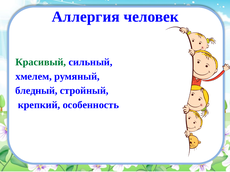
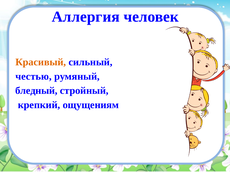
Красивый colour: green -> orange (41, 62)
хмелем: хмелем -> честью (34, 77)
особенность: особенность -> ощущениям (91, 105)
